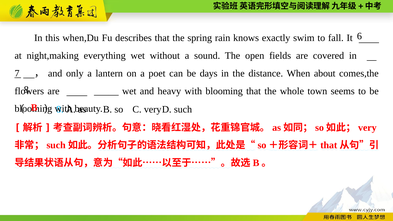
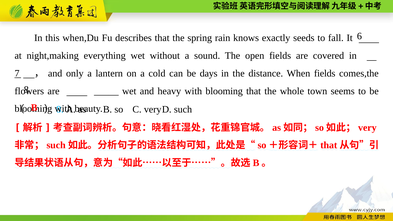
swim: swim -> seeds (304, 38)
poet: poet -> cold (157, 73)
When about: about -> fields (325, 73)
